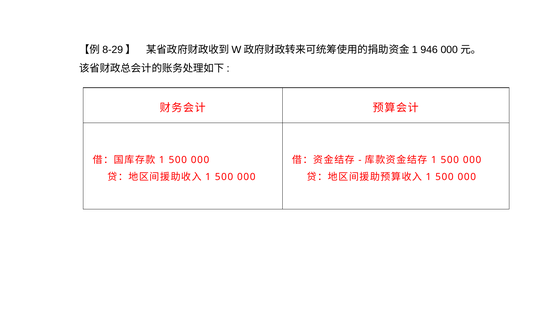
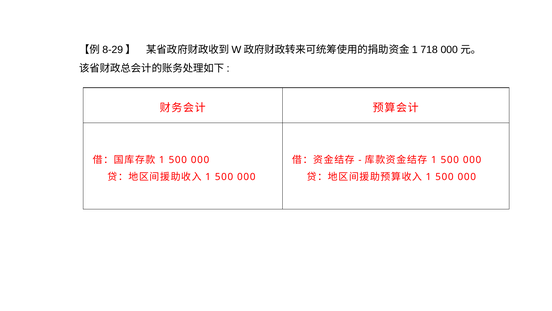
946: 946 -> 718 (429, 50)
